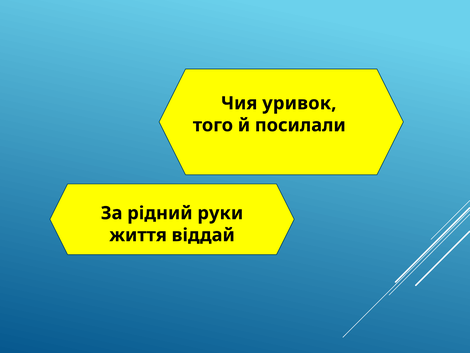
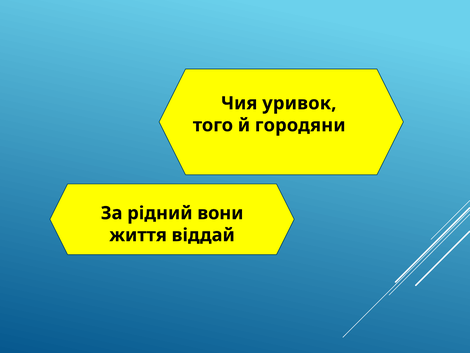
посилали: посилали -> городяни (300, 125)
руки: руки -> вони (220, 213)
